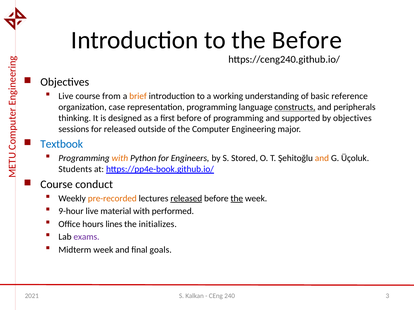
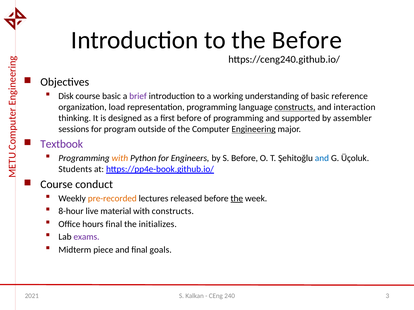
Live: Live -> Disk (66, 96)
course from: from -> basic (112, 96)
brief colour: orange -> purple (138, 96)
case: case -> load (117, 107)
peripherals: peripherals -> interaction (355, 107)
by objectives: objectives -> assembler (352, 118)
for released: released -> program (120, 129)
Engineering underline: none -> present (254, 129)
Textbook colour: blue -> purple (62, 144)
S Stored: Stored -> Before (245, 158)
and colour: orange -> blue (322, 158)
released underline: present -> none (186, 199)
9-hour: 9-hour -> 8-hour (71, 212)
with performed: performed -> constructs (173, 212)
hours lines: lines -> final (114, 224)
Midterm week: week -> piece (103, 250)
